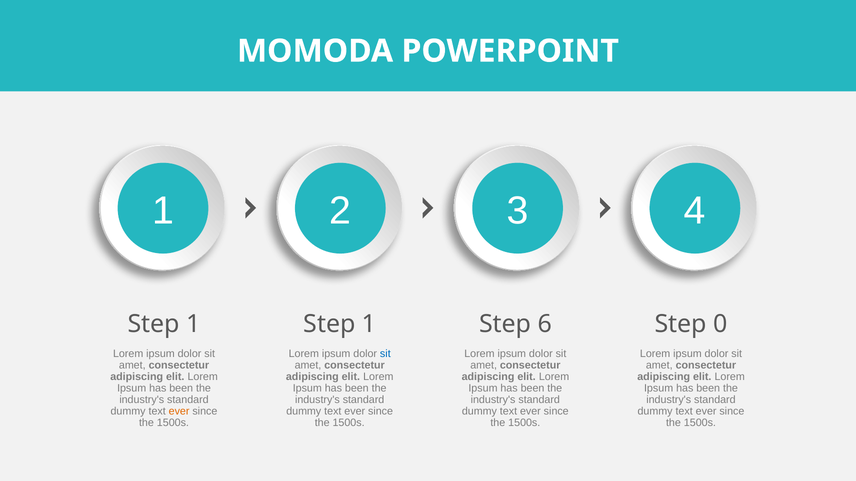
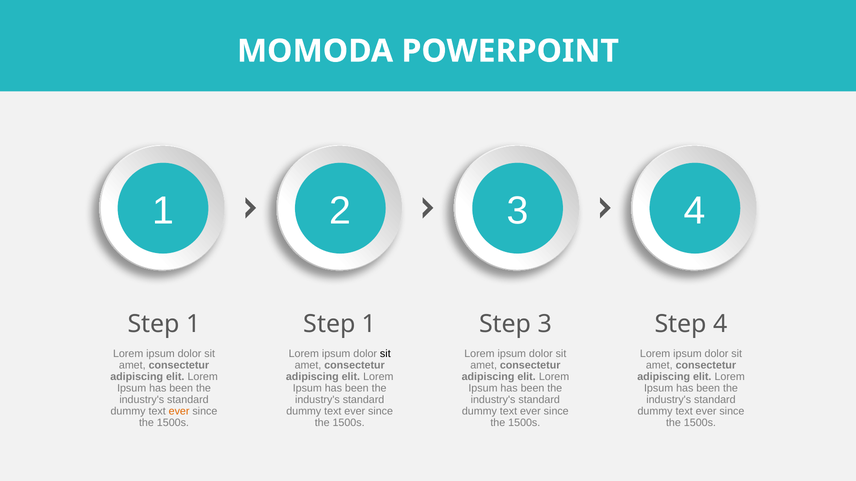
Step 6: 6 -> 3 (545, 324)
Step 0: 0 -> 4 (720, 324)
sit colour: blue -> black (385, 354)
